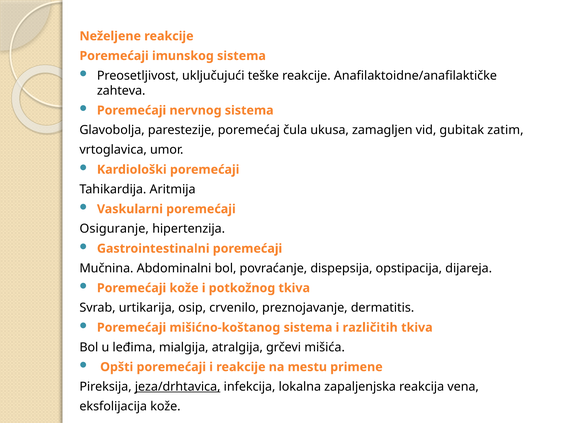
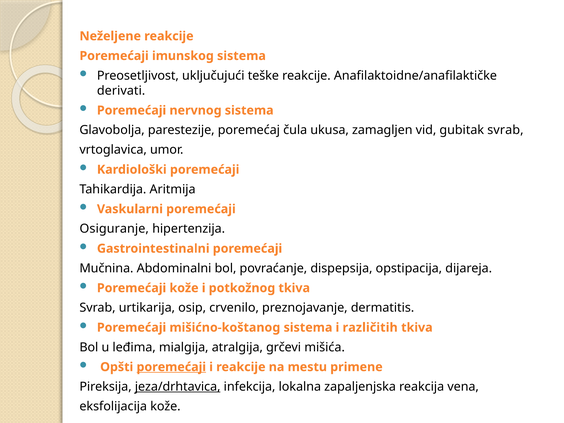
zahteva: zahteva -> derivati (121, 91)
gubitak zatim: zatim -> svrab (505, 130)
poremećaji underline: none -> present (171, 367)
